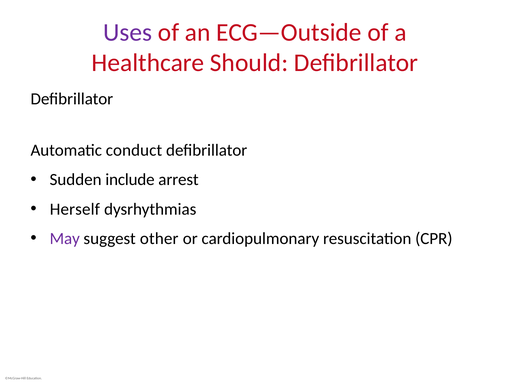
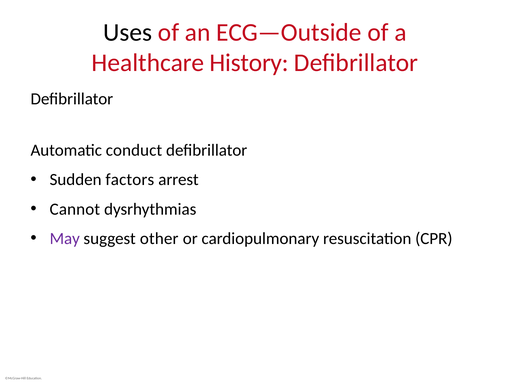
Uses colour: purple -> black (128, 32)
Should: Should -> History (249, 63)
include: include -> factors (130, 180)
Herself: Herself -> Cannot (75, 209)
